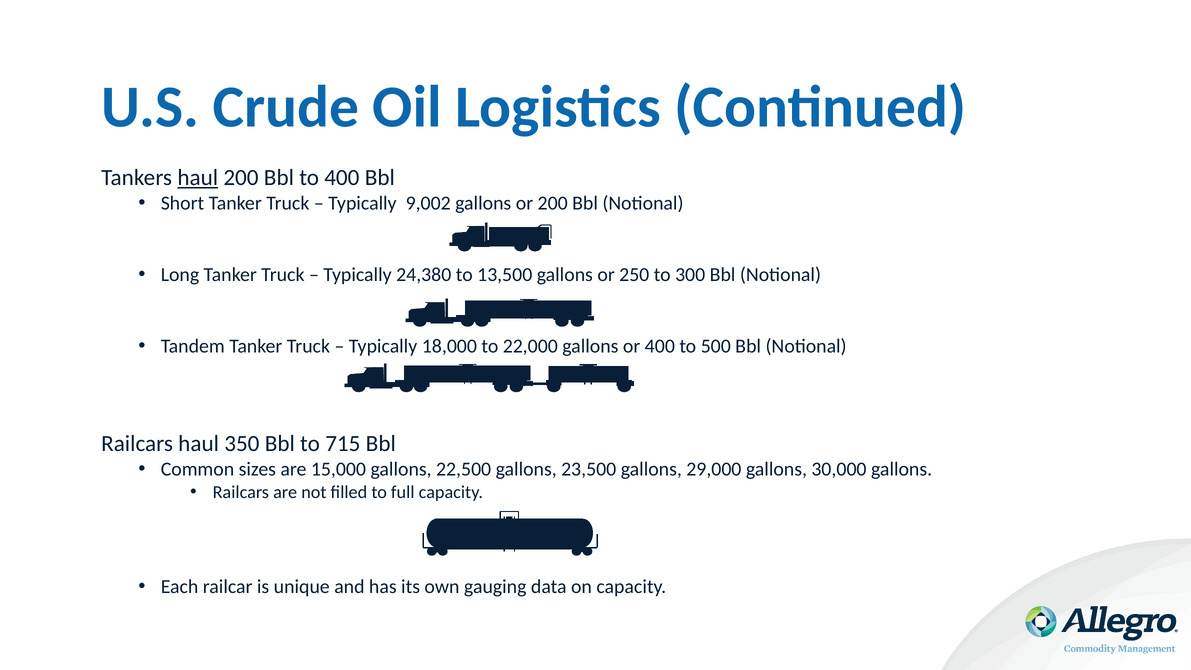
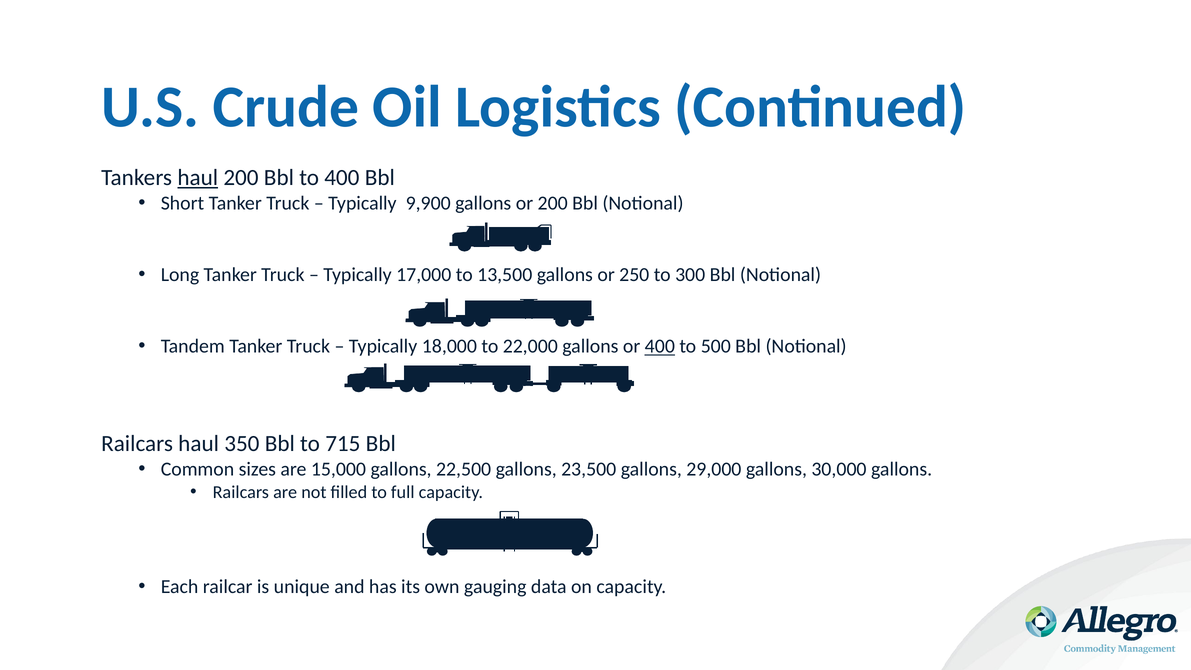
9,002: 9,002 -> 9,900 (428, 203)
24,380: 24,380 -> 17,000 (424, 275)
400 underline: none -> present (660, 346)
